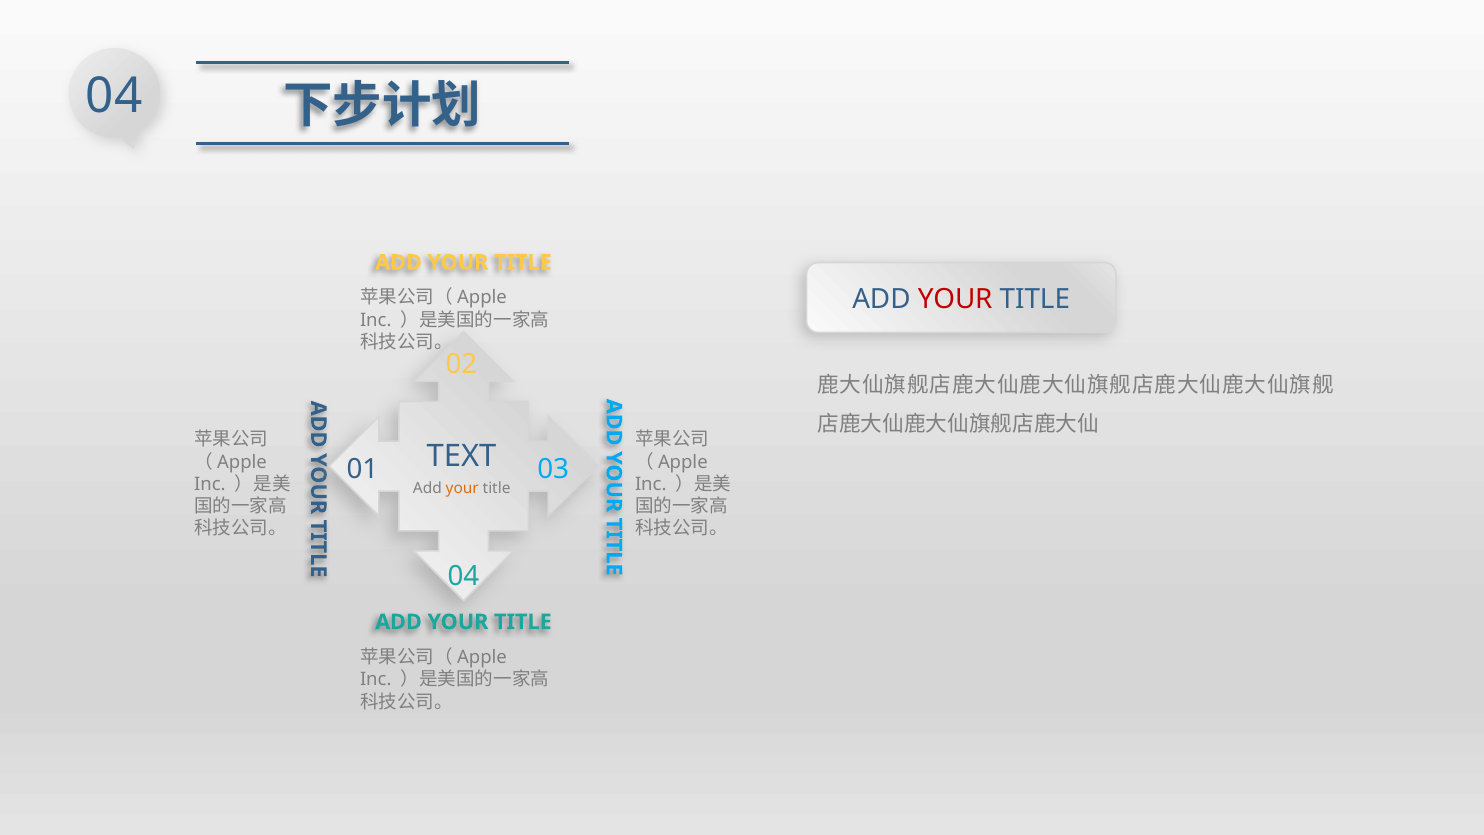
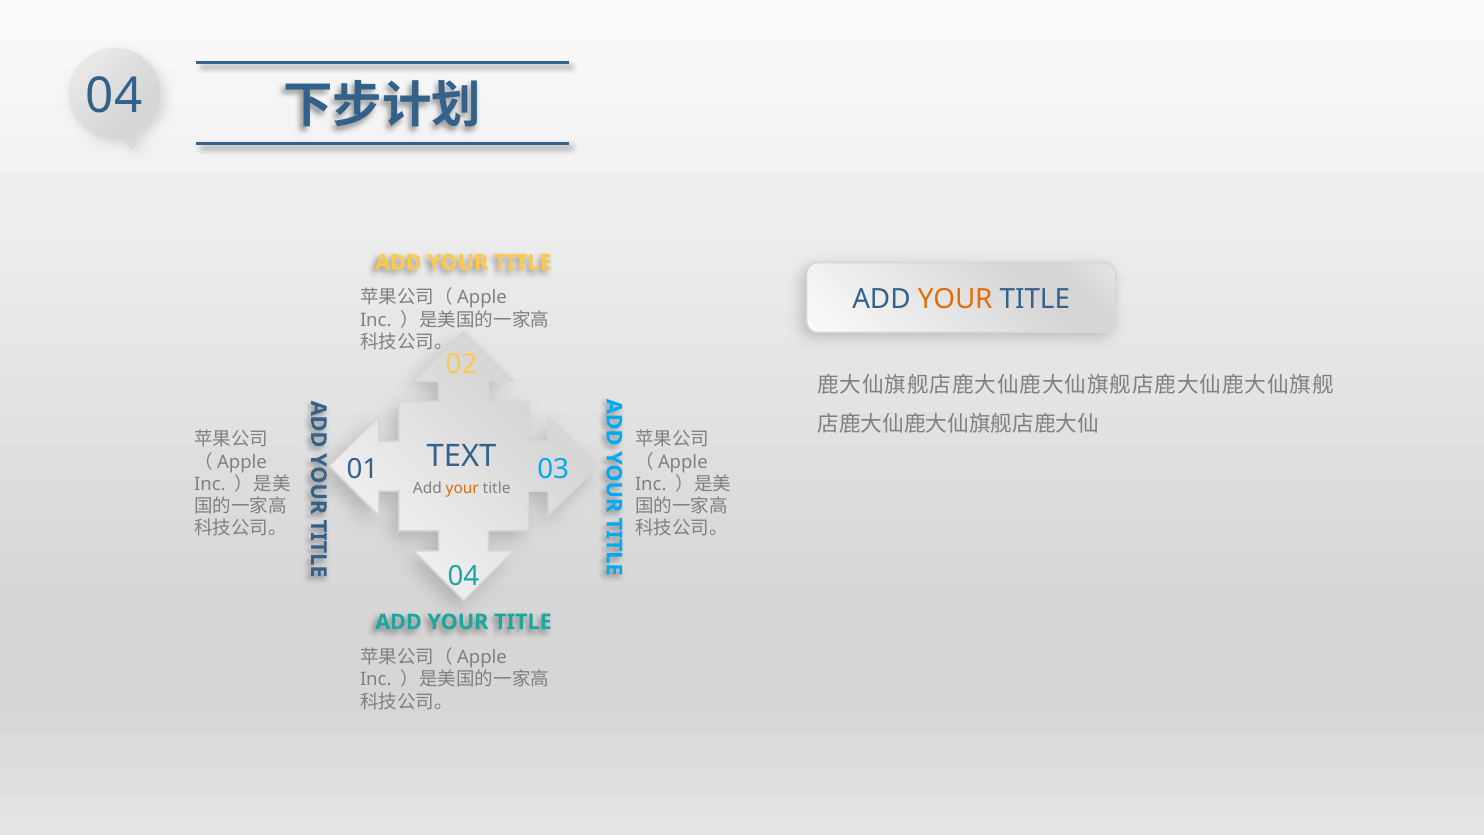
YOUR colour: red -> orange (955, 299)
